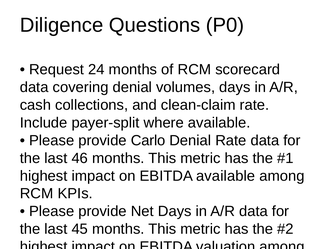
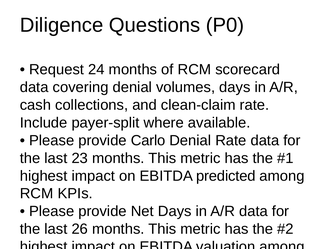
46: 46 -> 23 (80, 158)
EBITDA available: available -> predicted (226, 176)
45: 45 -> 26 (80, 229)
